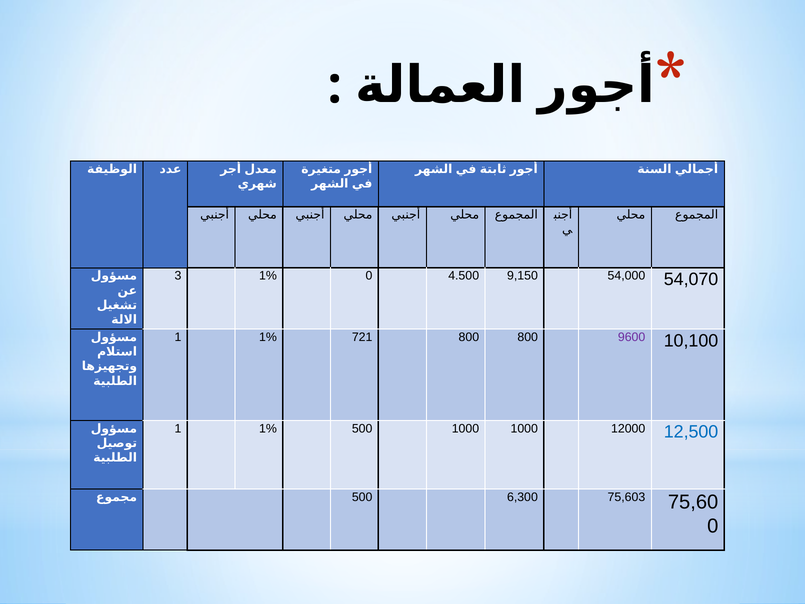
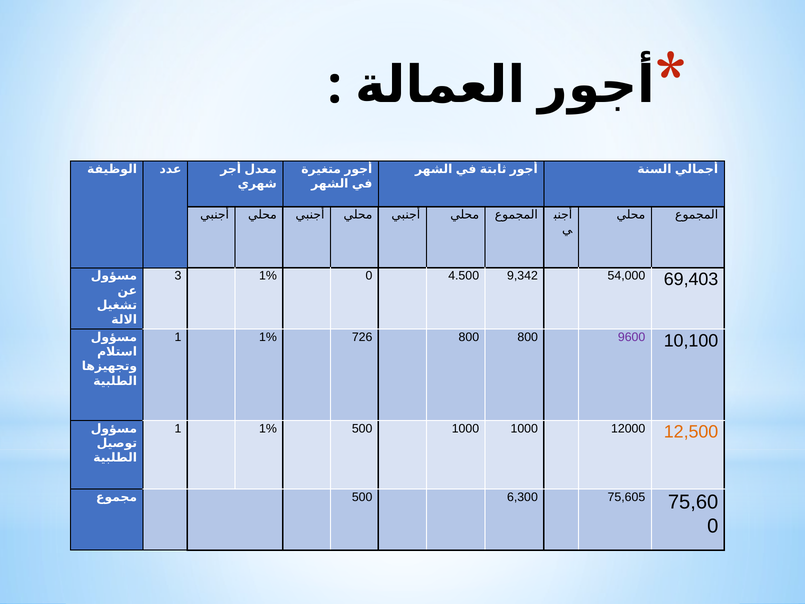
9,150: 9,150 -> 9,342 (522, 276)
54,070: 54,070 -> 69,403 (691, 279)
721: 721 -> 726 (362, 337)
12,500 colour: blue -> orange (691, 432)
75,603: 75,603 -> 75,605 (626, 497)
